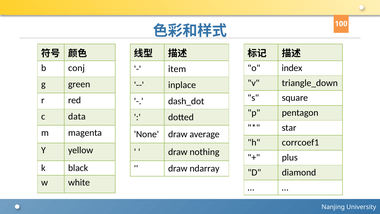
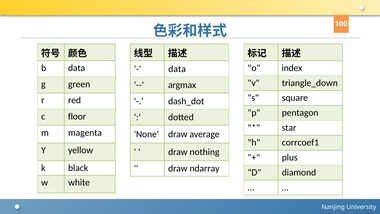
b conj: conj -> data (77, 68)
item: item -> data (177, 69)
inplace: inplace -> argmax (182, 85)
data: data -> floor (77, 116)
